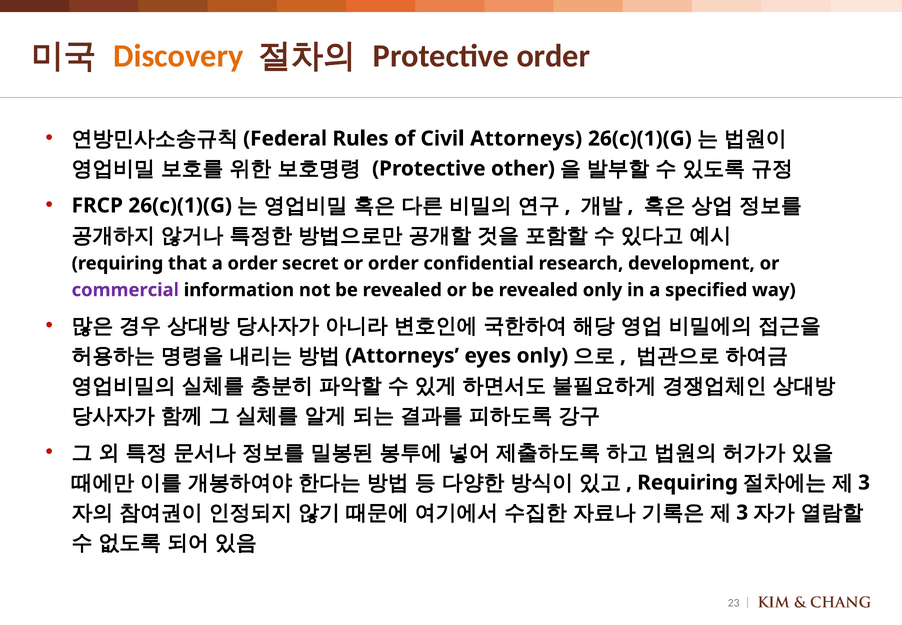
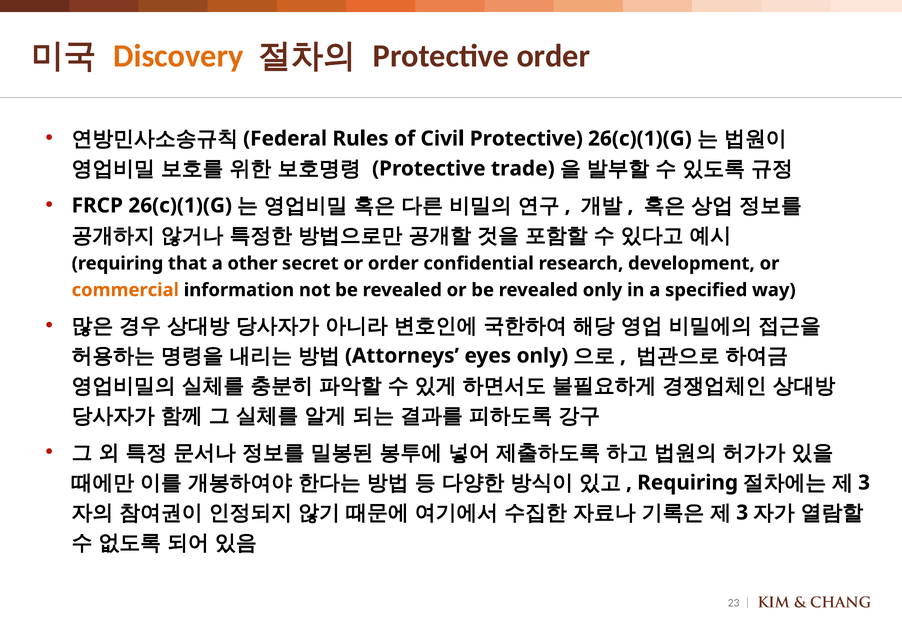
Civil Attorneys: Attorneys -> Protective (526, 139)
other: other -> trade (523, 168)
a order: order -> other (253, 263)
commercial colour: purple -> orange (125, 290)
